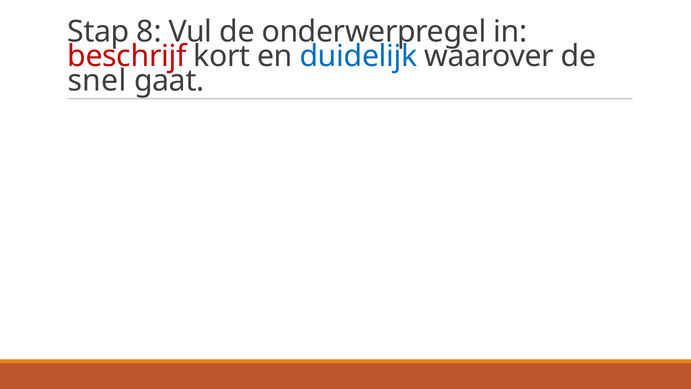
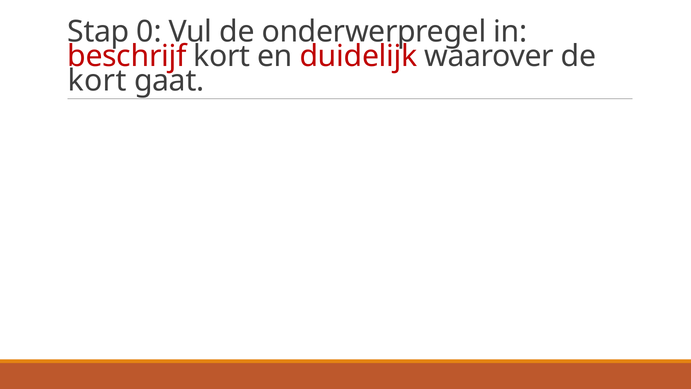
8: 8 -> 0 (149, 32)
duidelijk colour: blue -> red (359, 56)
snel: snel -> kort (97, 81)
